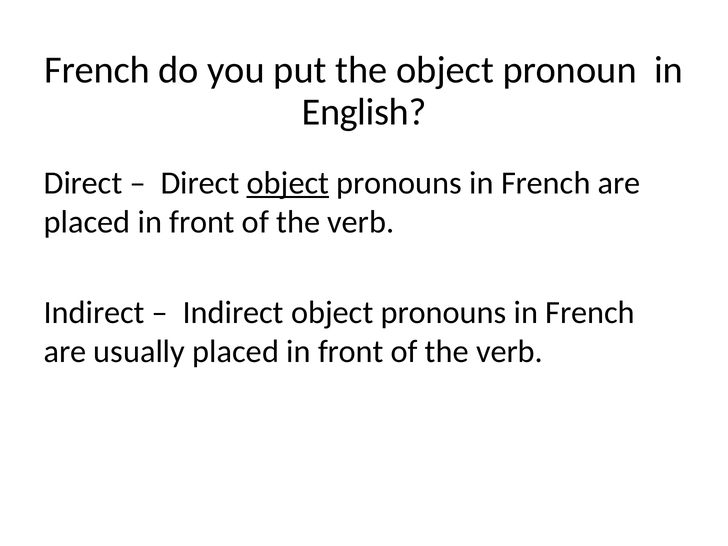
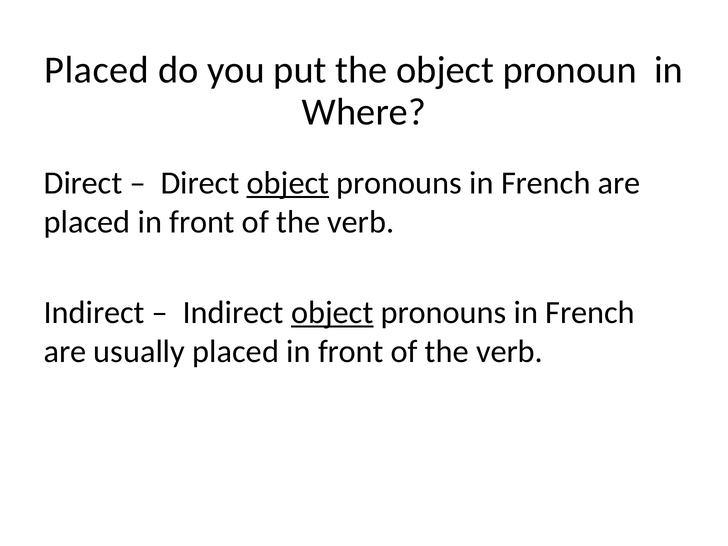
French: French -> Placed (97, 70)
English: English -> Where (364, 112)
object underline: none -> present (332, 313)
